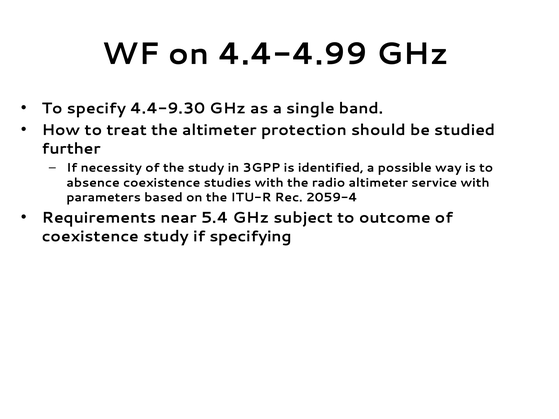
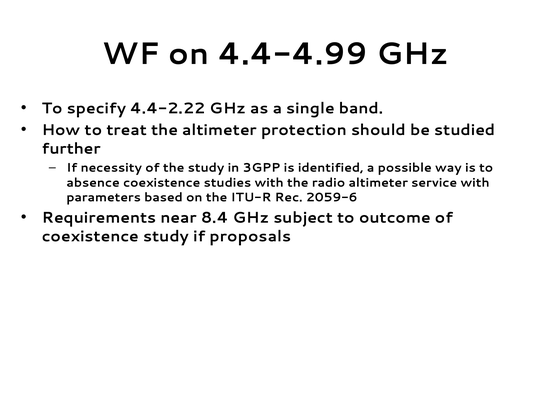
4.4-9.30: 4.4-9.30 -> 4.4-2.22 (168, 108)
2059-4: 2059-4 -> 2059-6 (332, 198)
5.4: 5.4 -> 8.4 (215, 218)
specifying: specifying -> proposals (250, 236)
